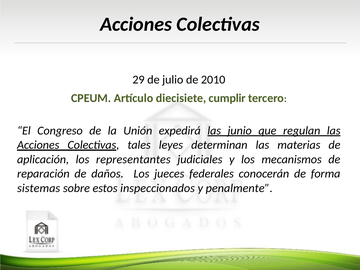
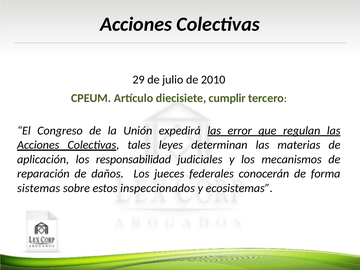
junio: junio -> error (240, 131)
representantes: representantes -> responsabilidad (133, 159)
penalmente: penalmente -> ecosistemas (239, 188)
